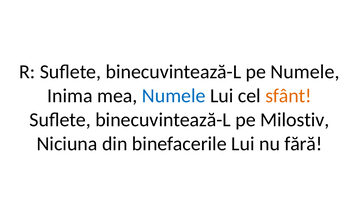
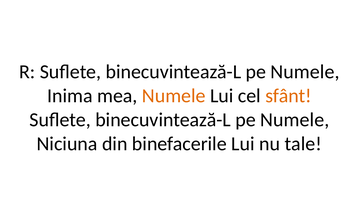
Numele colour: blue -> orange (174, 96)
Milostiv: Milostiv -> Numele (295, 120)
fără: fără -> tale (303, 144)
